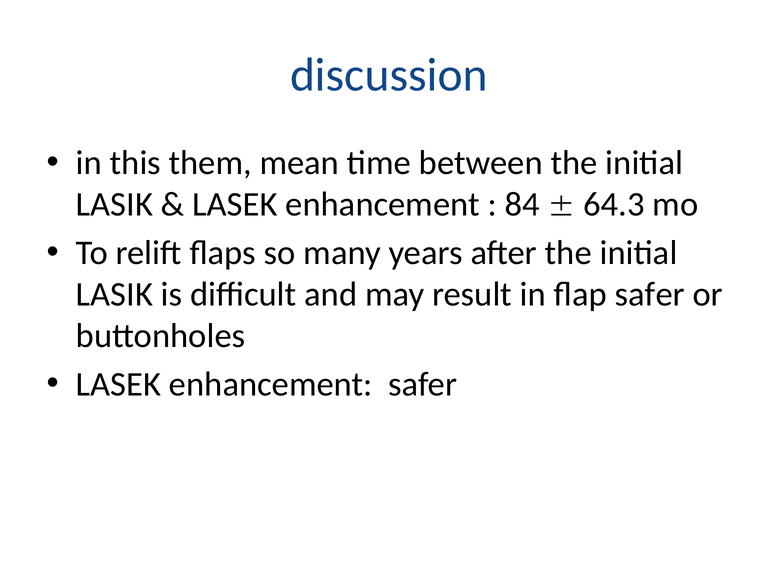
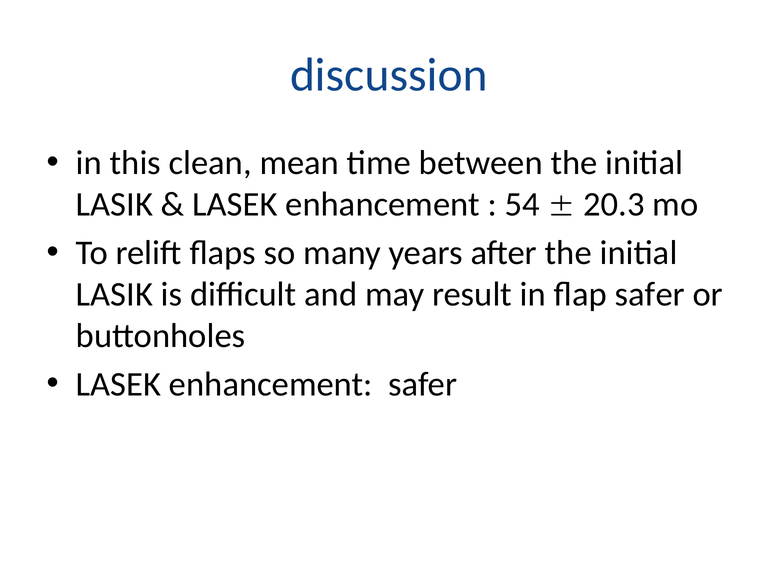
them: them -> clean (210, 163)
84: 84 -> 54 (522, 205)
64.3: 64.3 -> 20.3 (614, 205)
